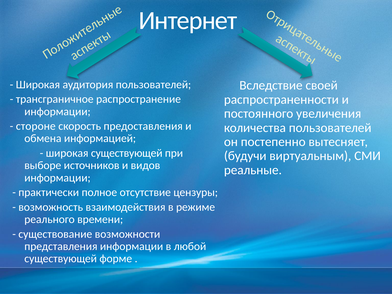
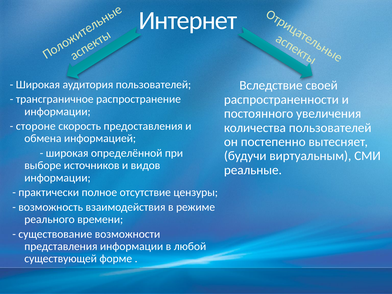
широкая существующей: существующей -> определённой (127, 153)
